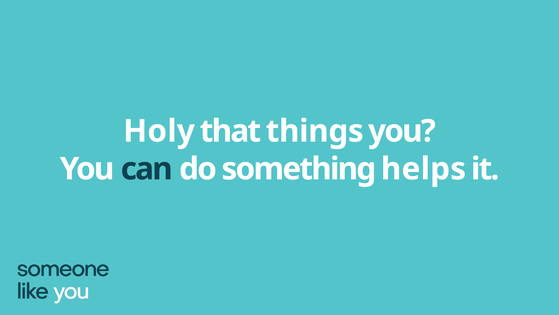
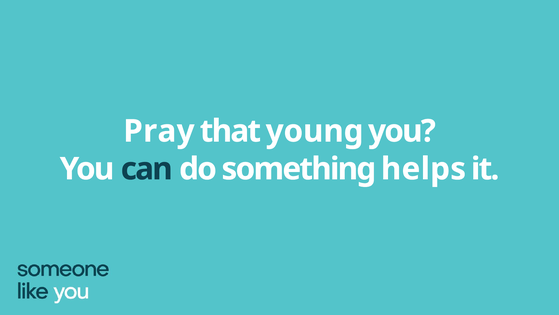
Holy: Holy -> Pray (159, 131)
things: things -> young (315, 131)
